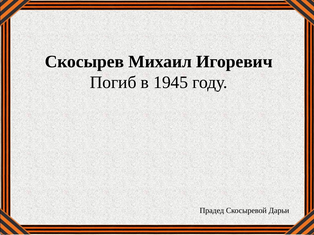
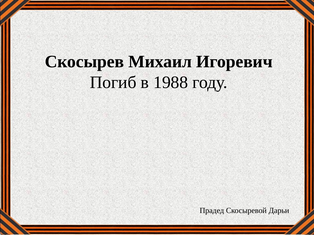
1945: 1945 -> 1988 (171, 83)
